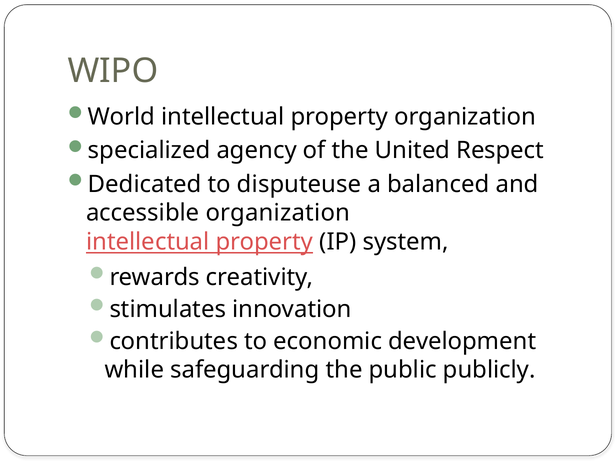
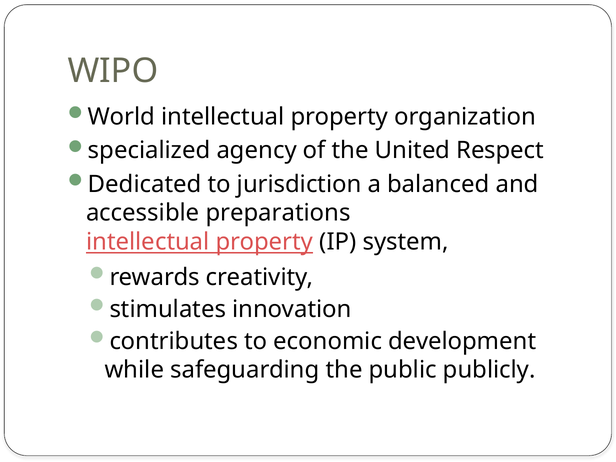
disputeuse: disputeuse -> jurisdiction (299, 184)
accessible organization: organization -> preparations (278, 213)
